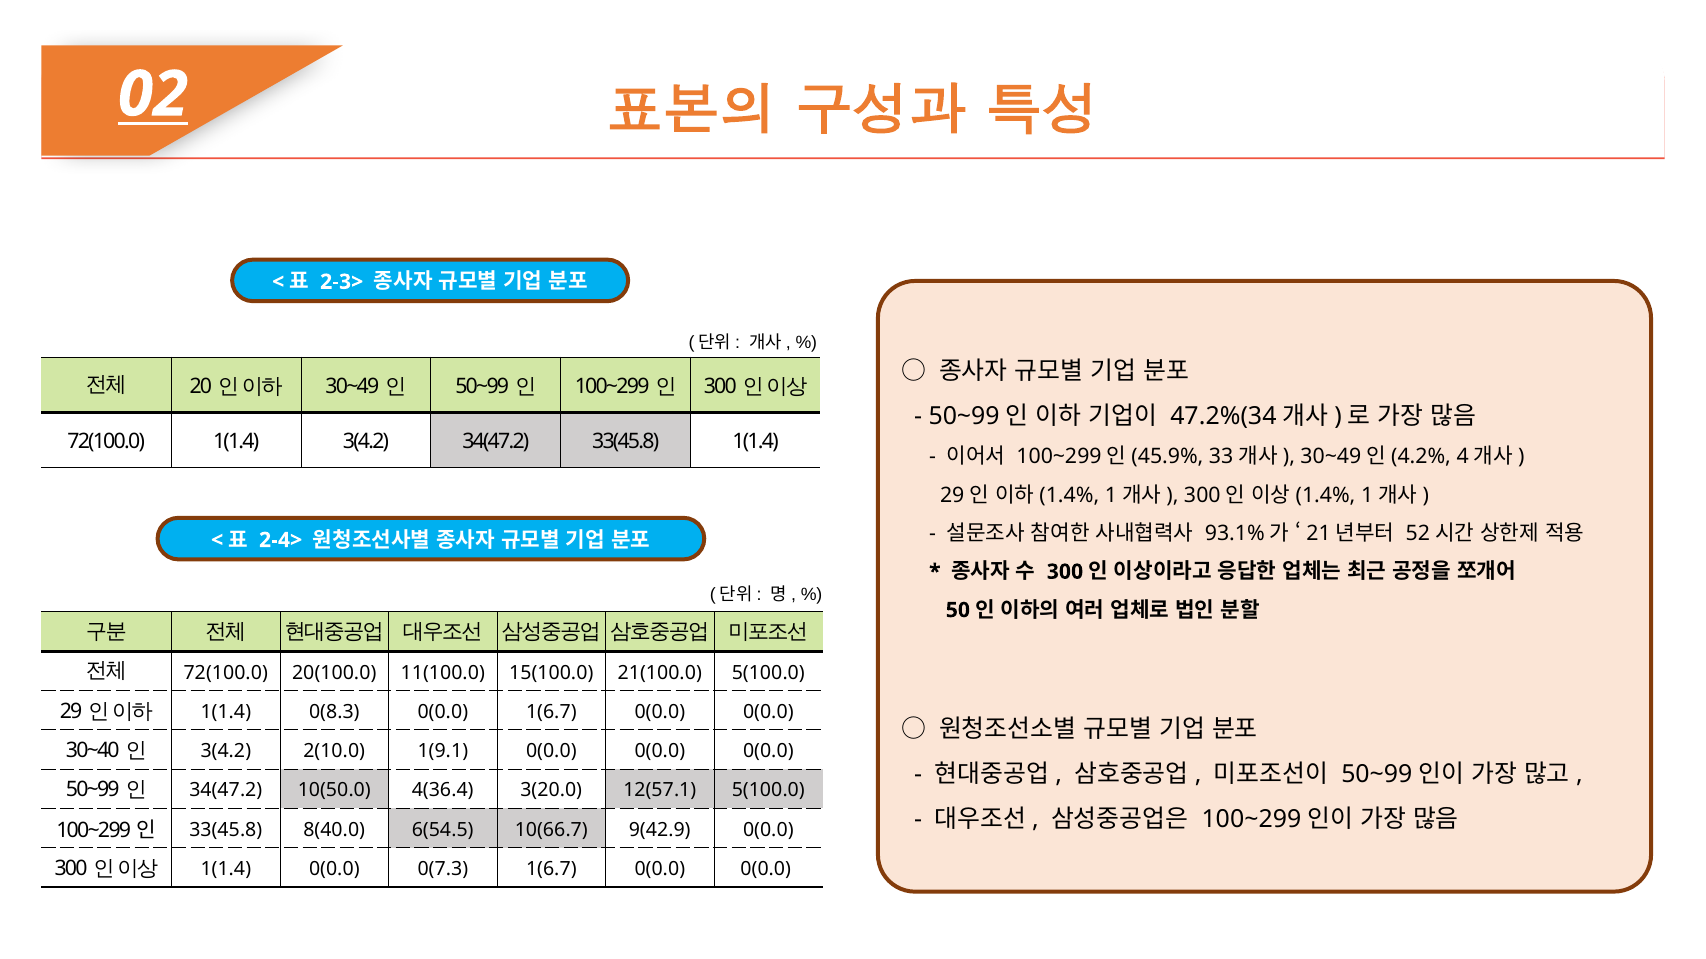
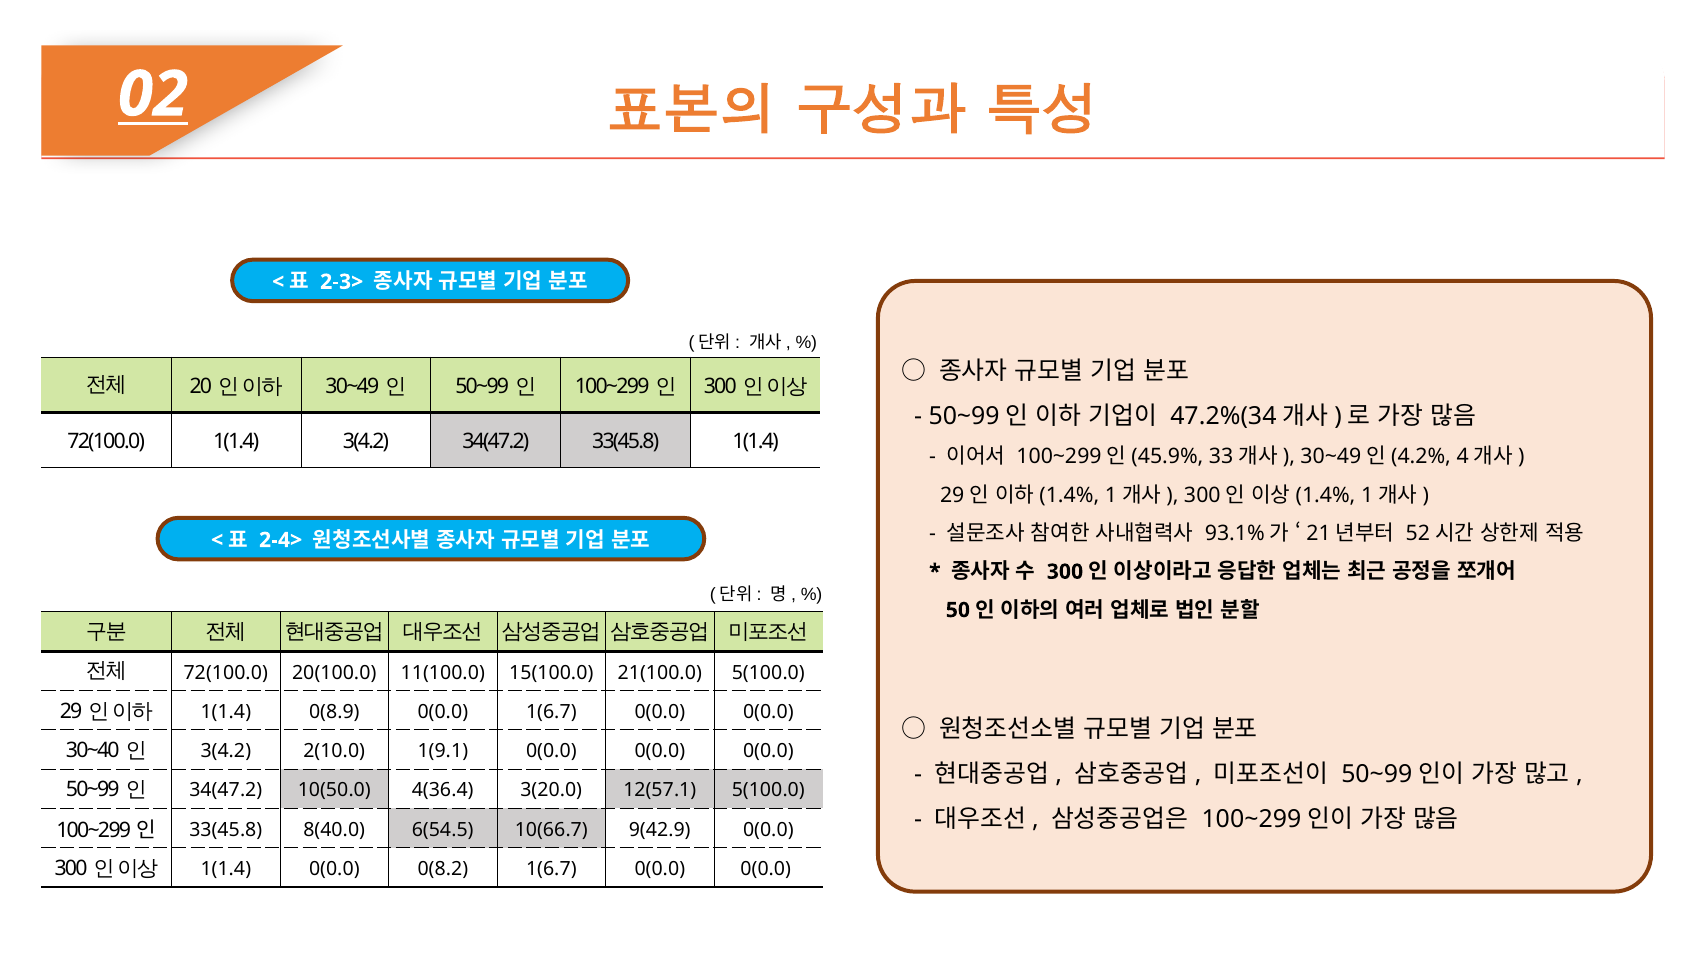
0(8.3: 0(8.3 -> 0(8.9 (334, 712)
0(7.3: 0(7.3 -> 0(8.2 (443, 870)
